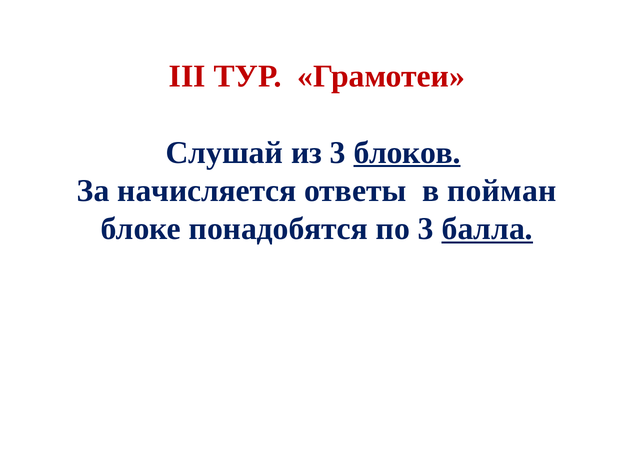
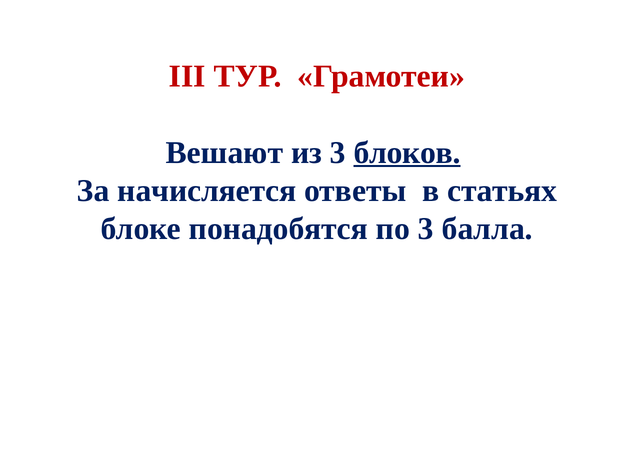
Слушай: Слушай -> Вешают (224, 152)
пойман: пойман -> статьях (502, 190)
балла underline: present -> none (487, 228)
